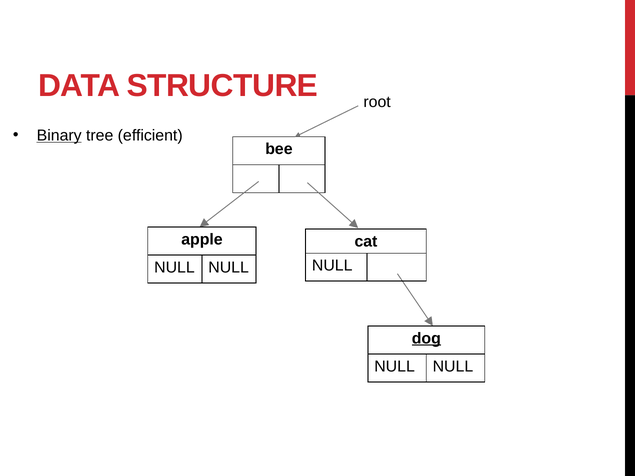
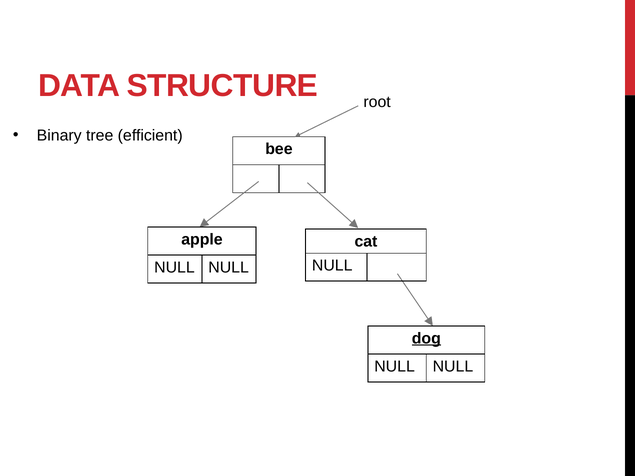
Binary underline: present -> none (59, 136)
